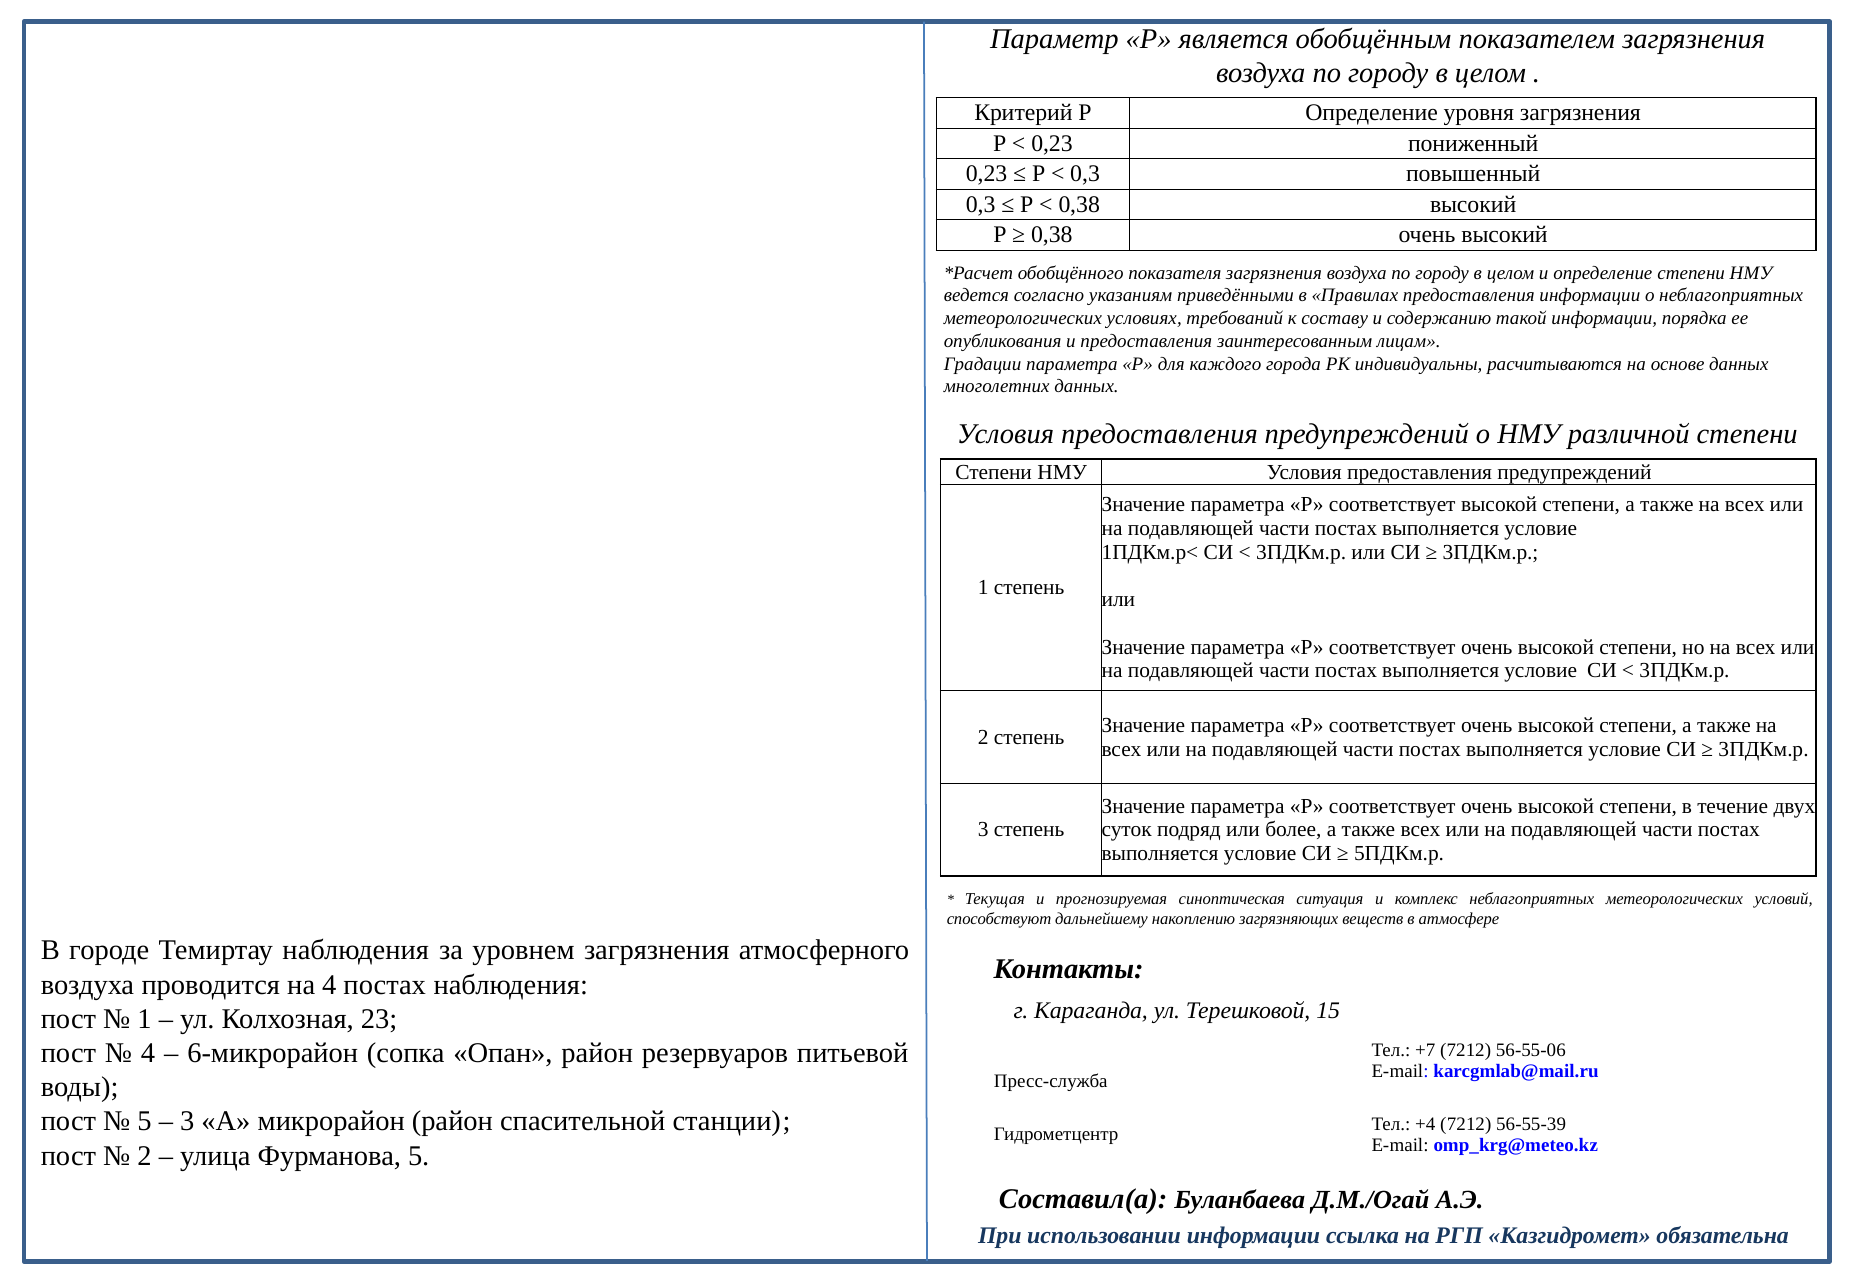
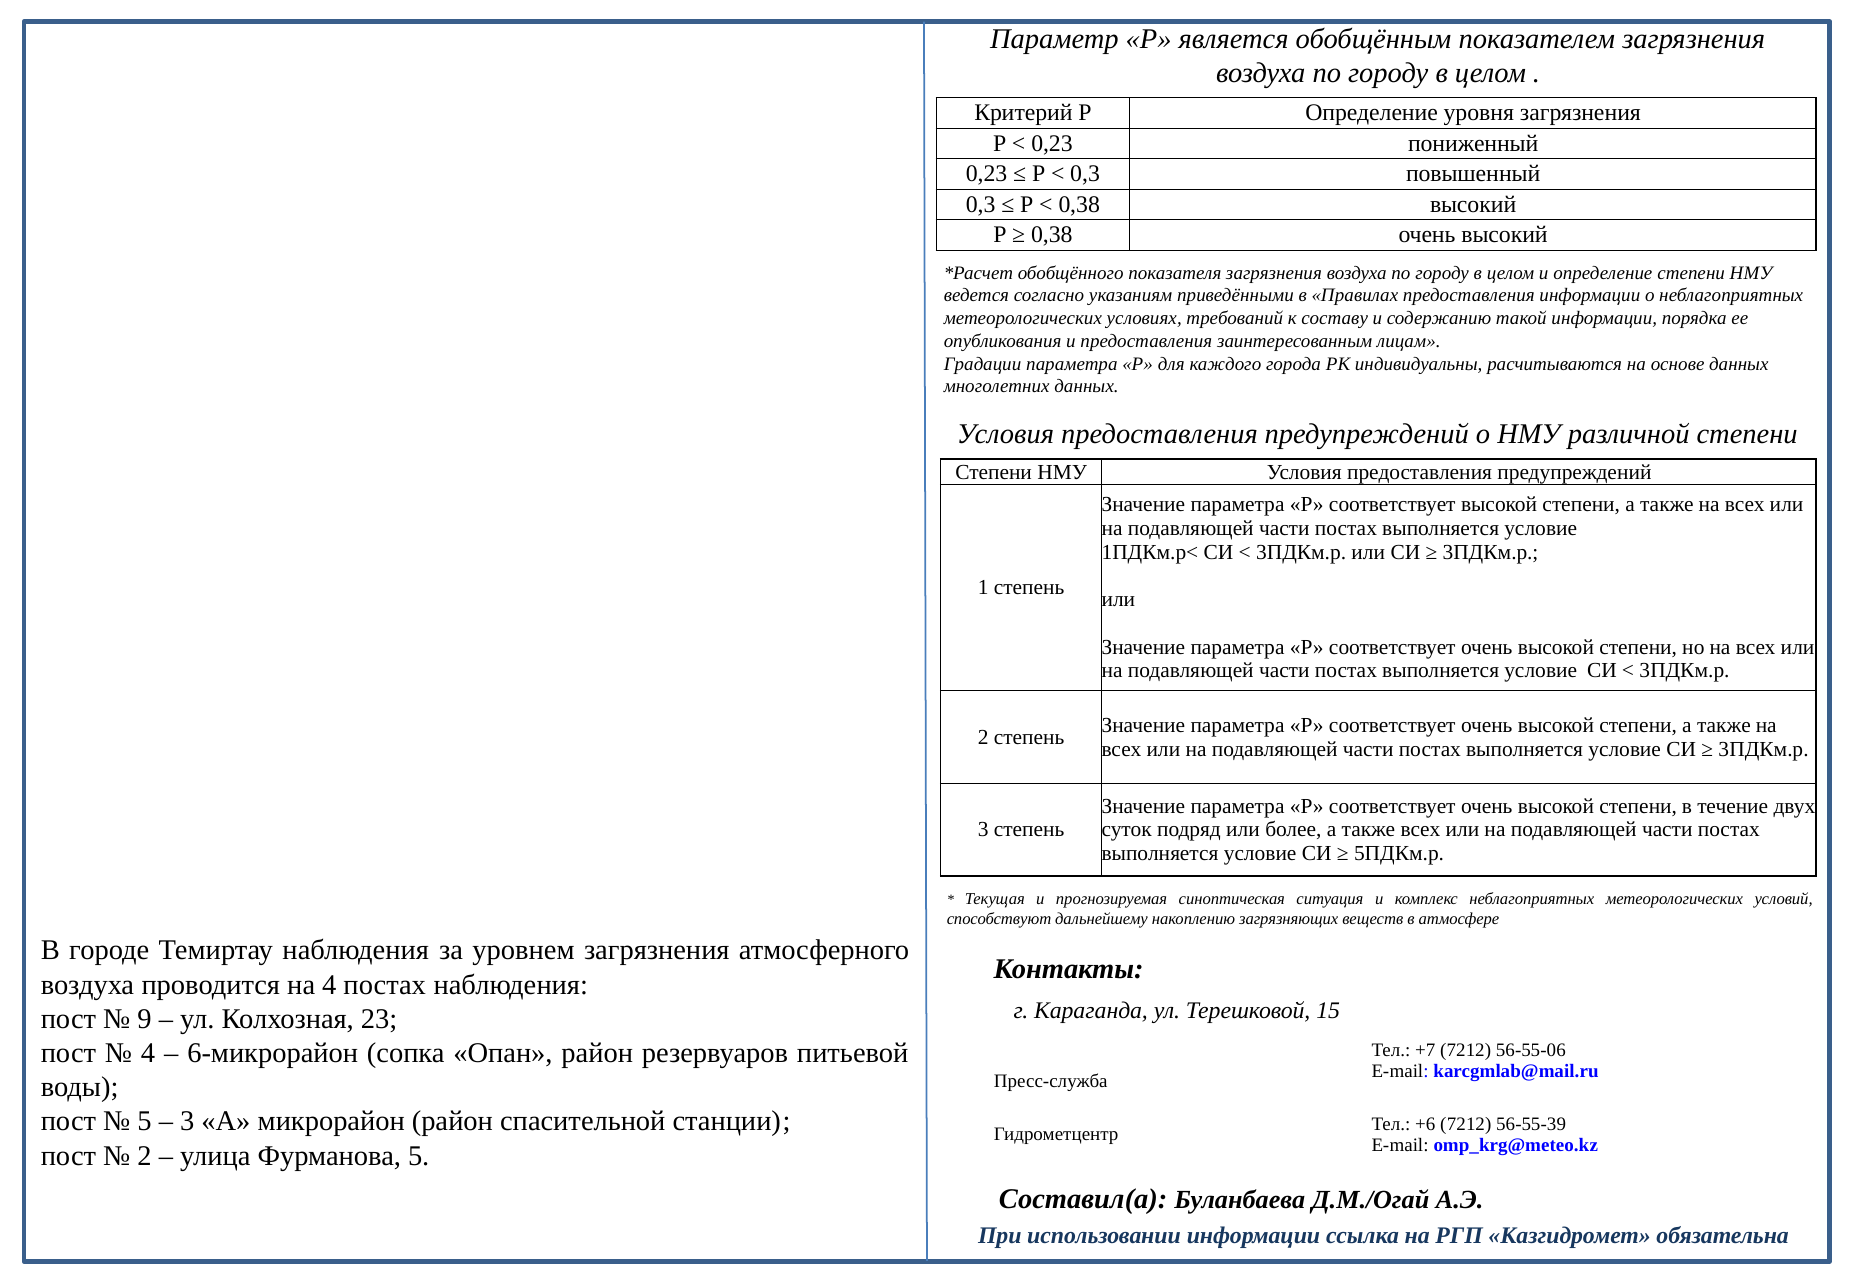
1: 1 -> 9 (145, 1019)
+4: +4 -> +6 (1425, 1125)
